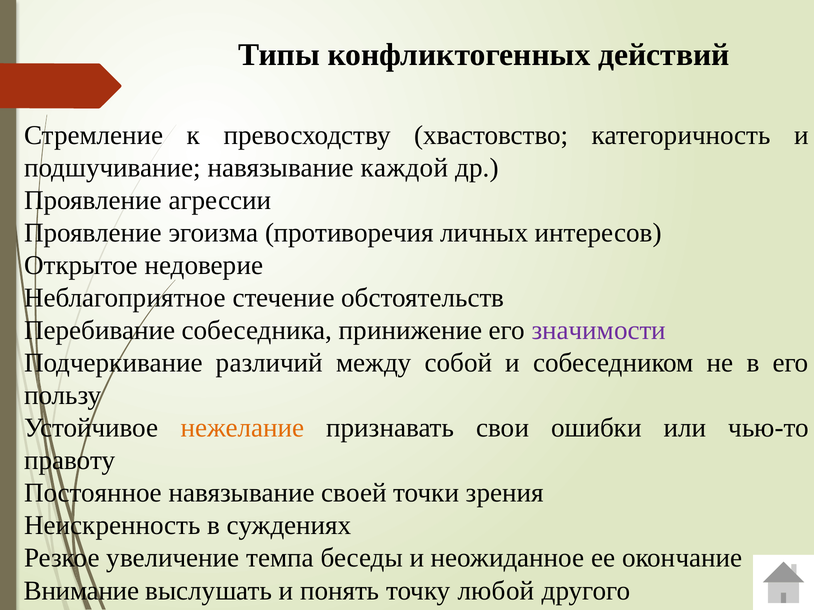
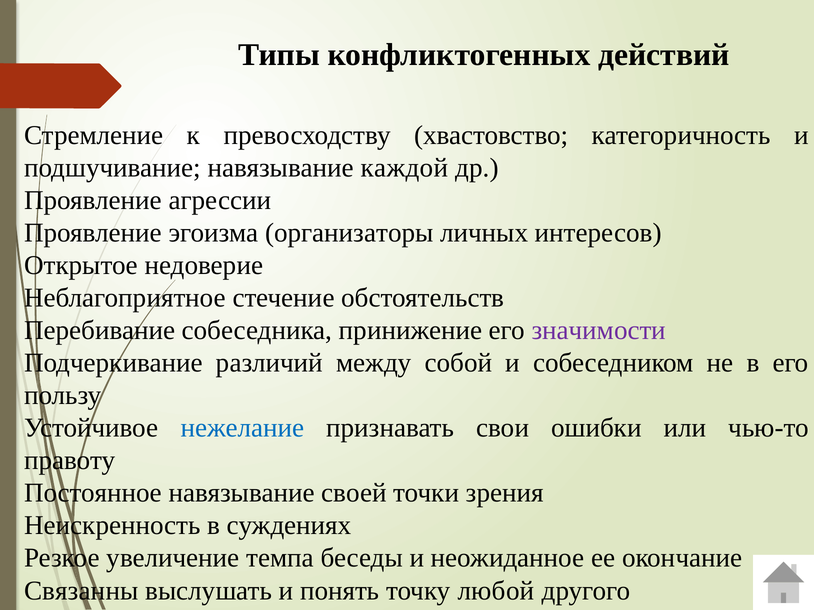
противоречия: противоречия -> организаторы (349, 233)
нежелание colour: orange -> blue (242, 428)
Внимание: Внимание -> Связанны (81, 591)
